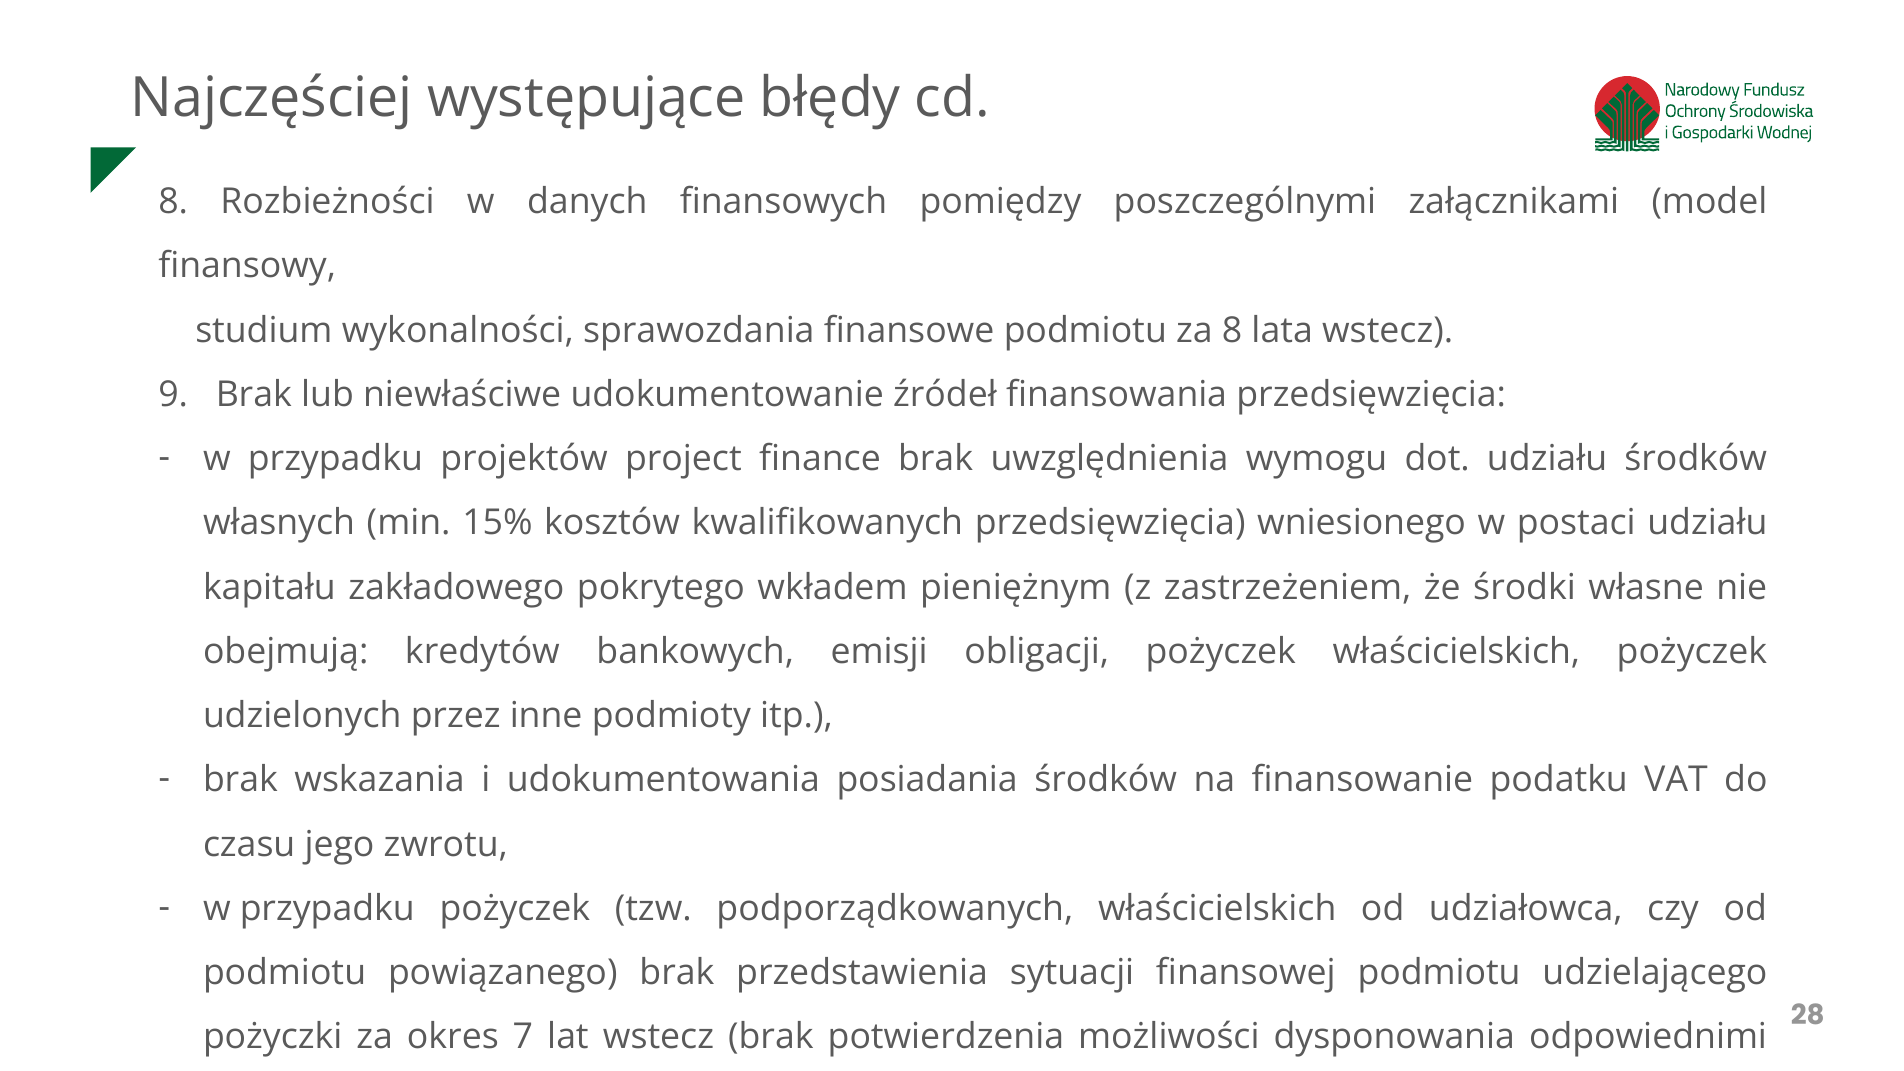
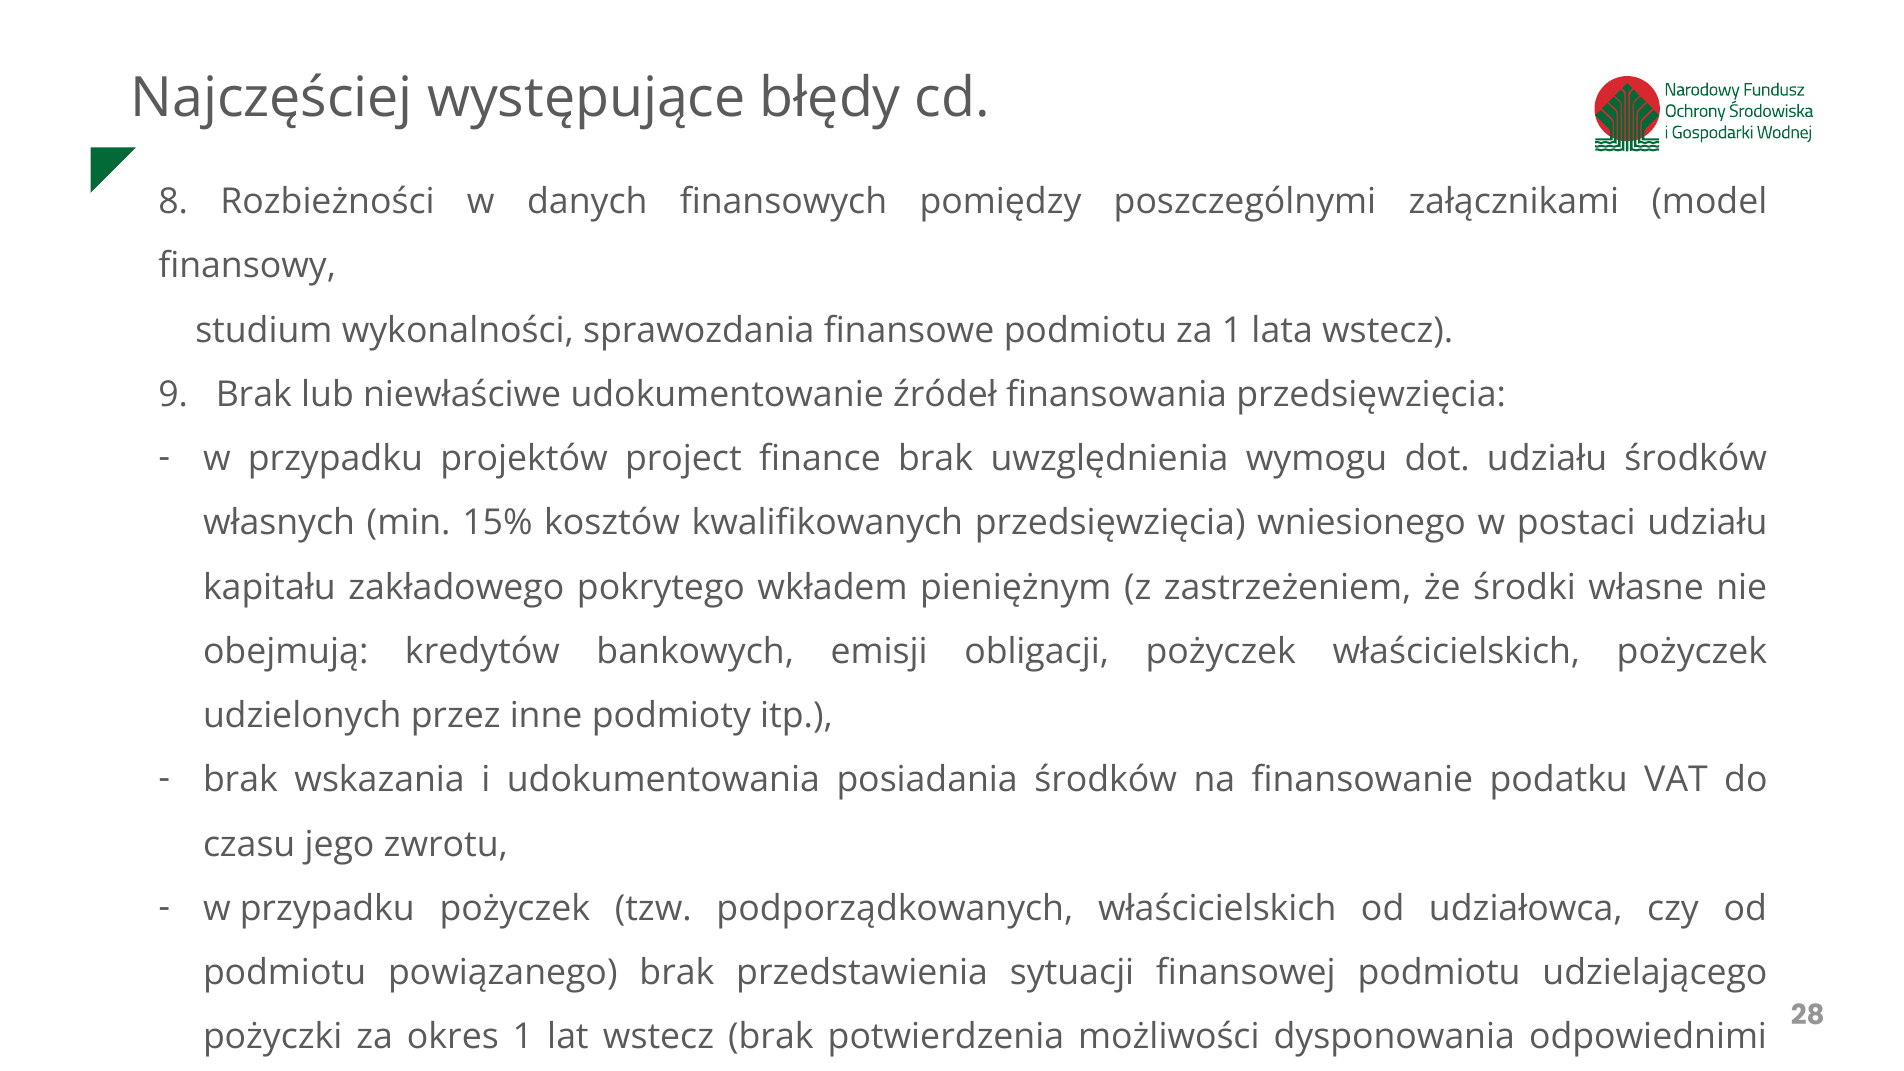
za 8: 8 -> 1 (1232, 330)
okres 7: 7 -> 1 (523, 1037)
